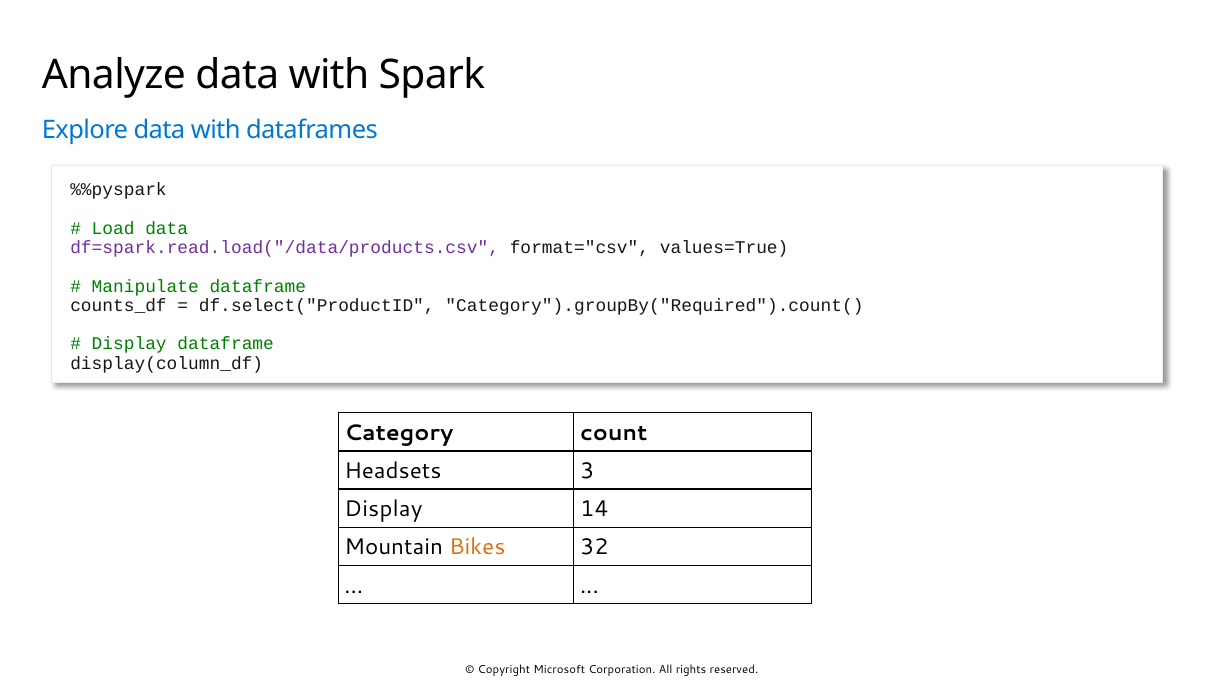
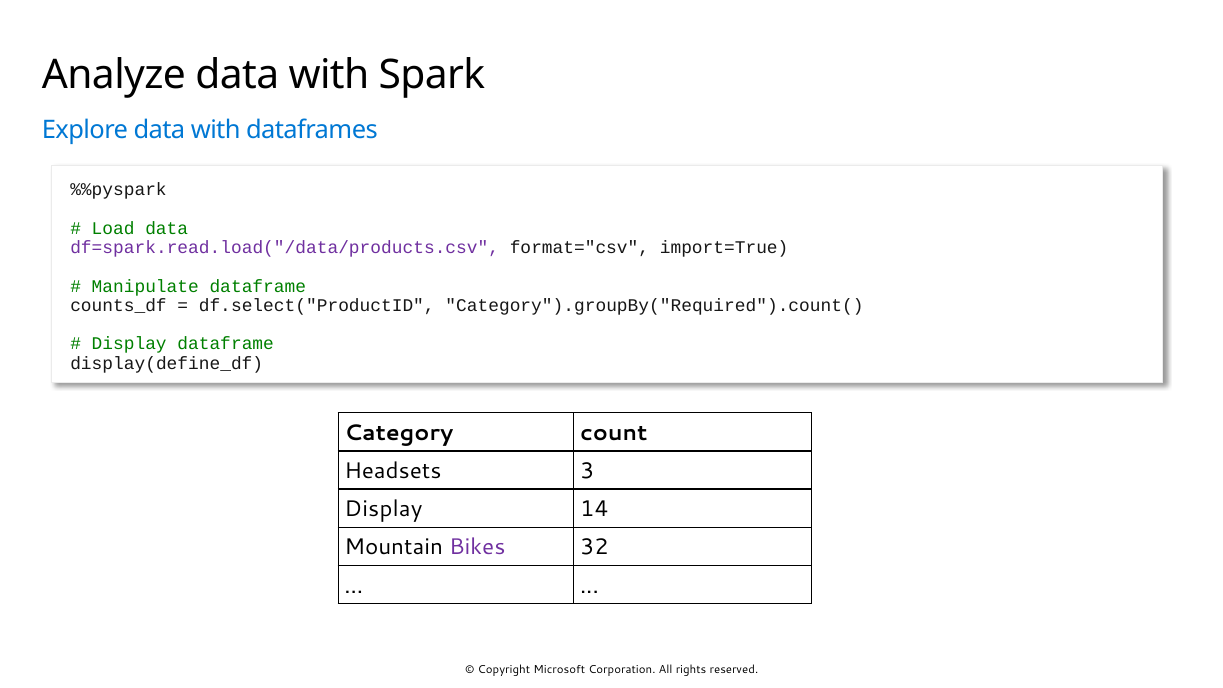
values=True: values=True -> import=True (724, 248)
display(column_df: display(column_df -> display(define_df (167, 363)
Bikes colour: orange -> purple (477, 547)
